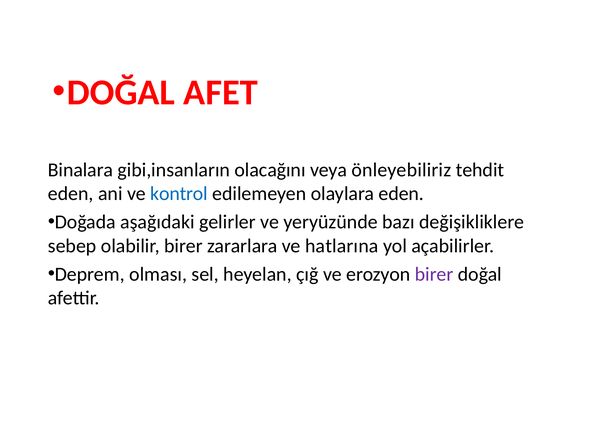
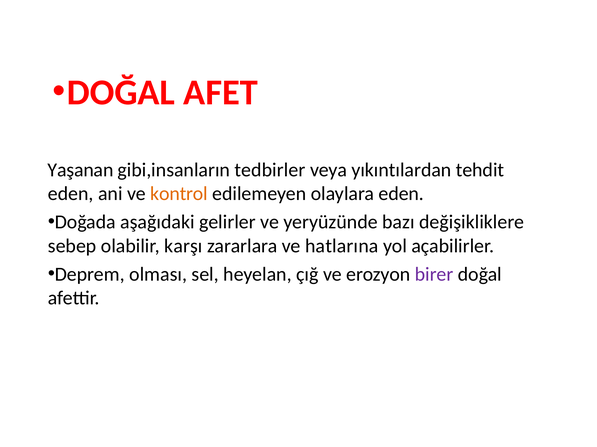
Binalara: Binalara -> Yaşanan (81, 170)
olacağını: olacağını -> tedbirler (270, 170)
önleyebiliriz: önleyebiliriz -> yıkıntılardan (401, 170)
kontrol colour: blue -> orange (179, 194)
olabilir birer: birer -> karşı (183, 246)
